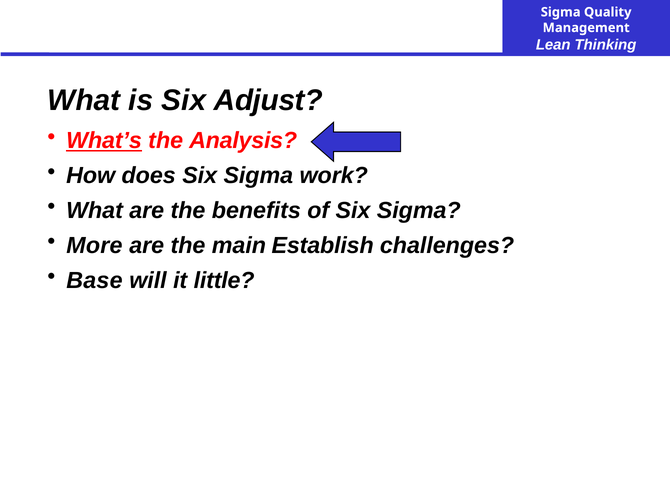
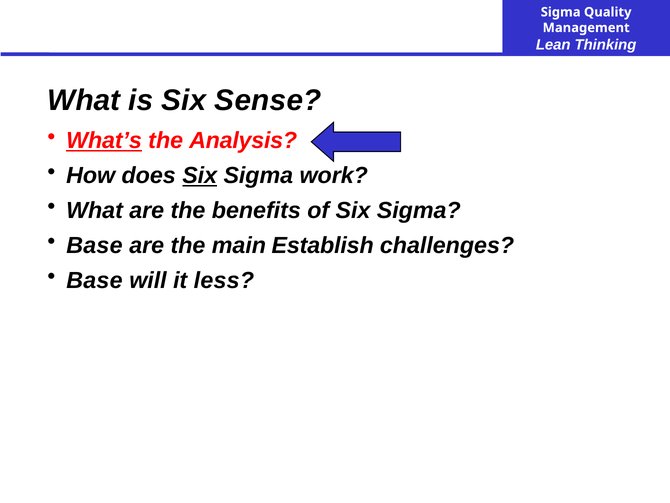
Adjust: Adjust -> Sense (268, 100)
Six underline: none -> present (200, 175)
More: More -> Base (94, 245)
little: little -> less (224, 280)
